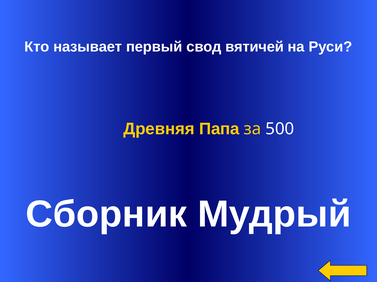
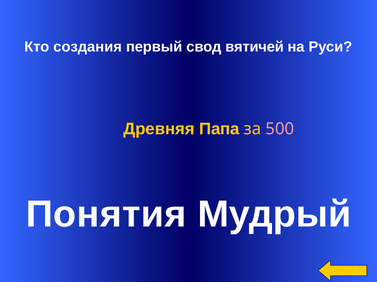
называет: называет -> создания (88, 47)
500 colour: white -> pink (280, 129)
Сборник: Сборник -> Понятия (106, 215)
